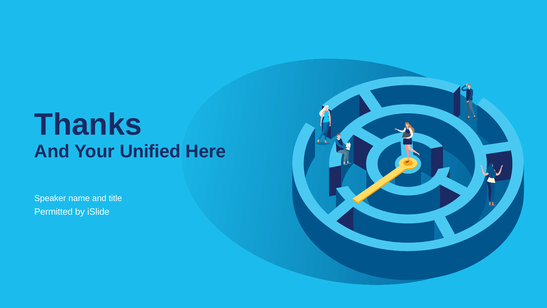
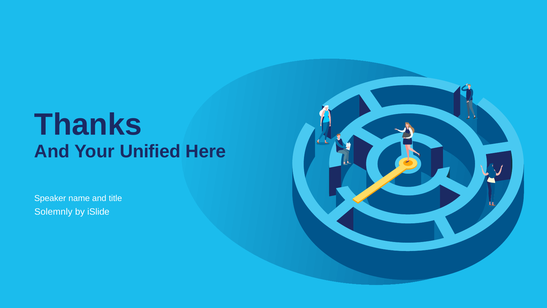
Permitted: Permitted -> Solemnly (53, 212)
